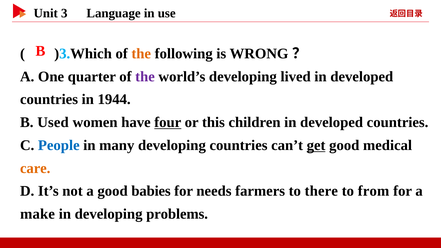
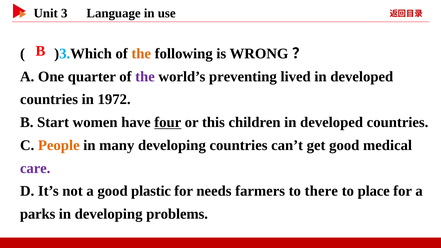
world’s developing: developing -> preventing (243, 77)
1944: 1944 -> 1972 (114, 99)
Used: Used -> Start (53, 122)
People colour: blue -> orange (59, 145)
get underline: present -> none (316, 145)
care colour: orange -> purple (35, 168)
babies: babies -> plastic (151, 191)
from: from -> place (374, 191)
make: make -> parks (38, 214)
